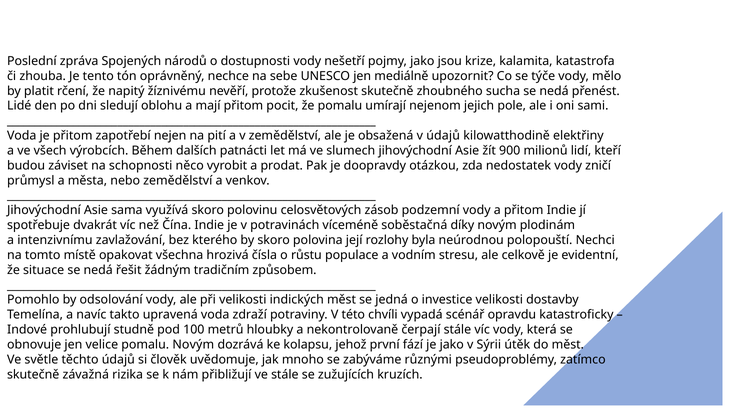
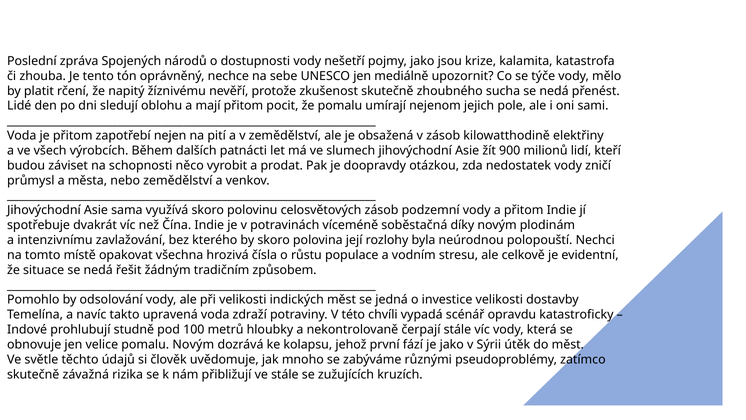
v údajů: údajů -> zásob (443, 136)
